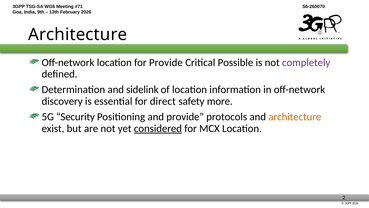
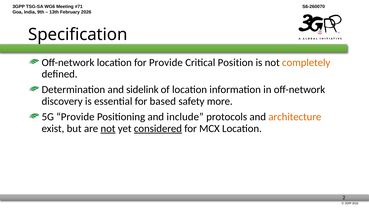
Architecture: Architecture -> Specification (78, 34)
Possible: Possible -> Position (235, 62)
completely colour: purple -> orange (306, 62)
direct: direct -> based (163, 101)
5G Security: Security -> Provide (75, 117)
and provide: provide -> include (185, 117)
not underline: none -> present (108, 128)
